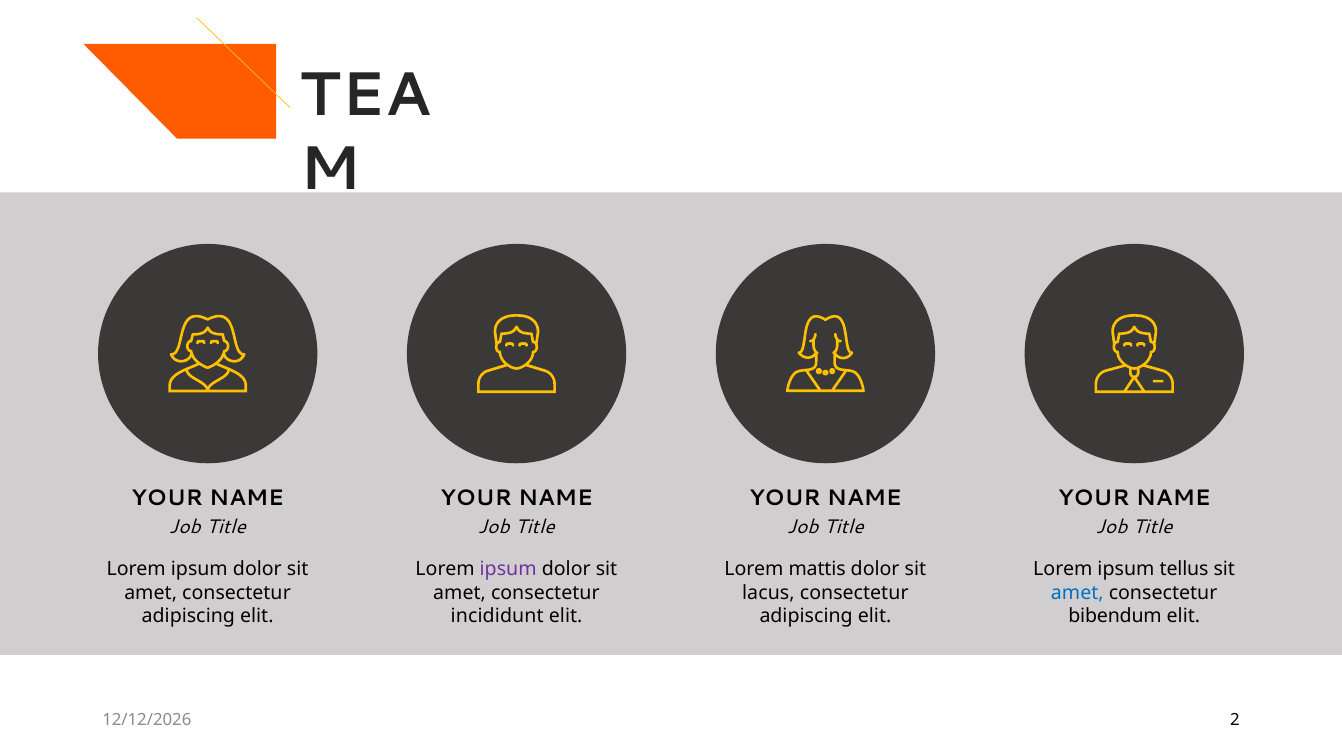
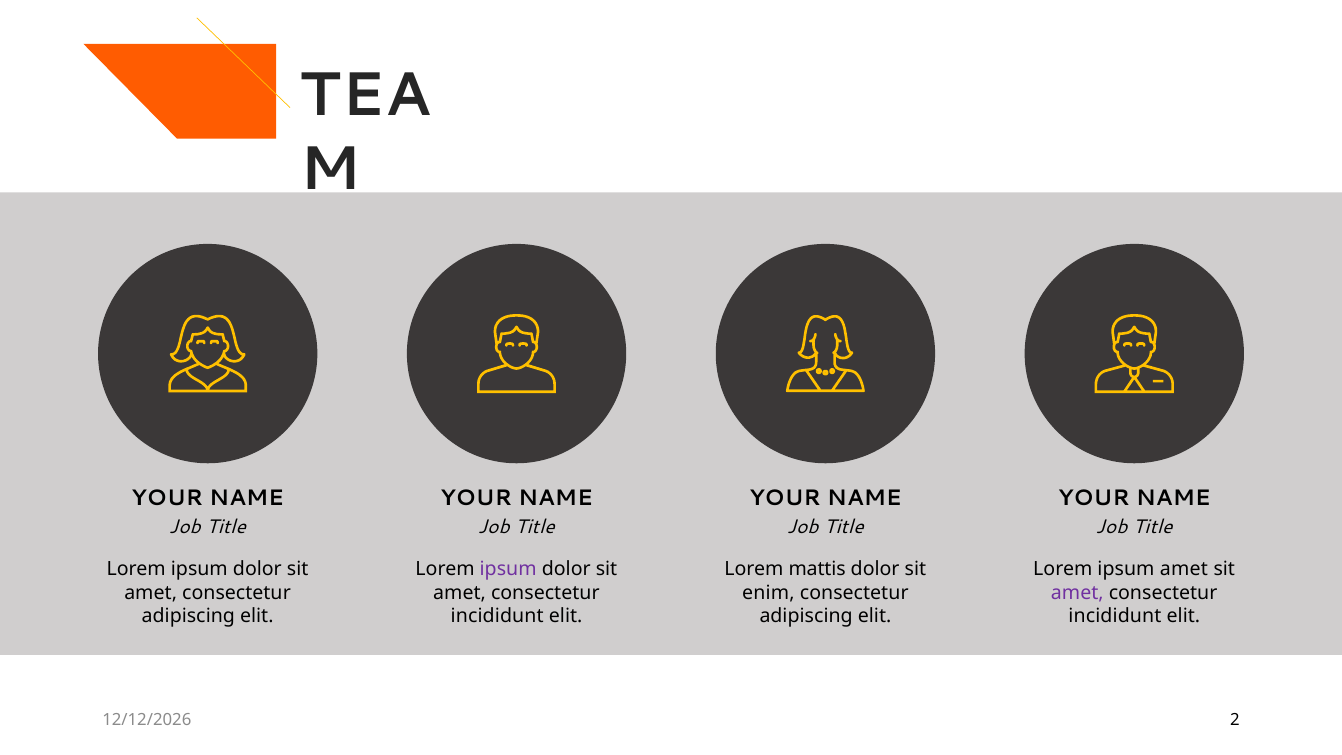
ipsum tellus: tellus -> amet (1184, 569)
lacus: lacus -> enim (768, 592)
amet colour: blue -> purple (1077, 592)
bibendum: bibendum -> incididunt (1115, 616)
